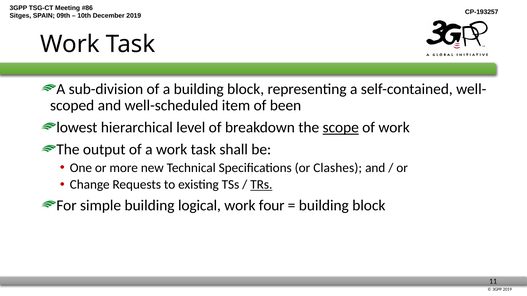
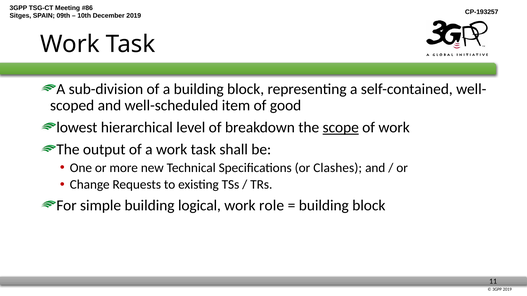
been: been -> good (286, 106)
TRs underline: present -> none (261, 185)
four: four -> role (272, 206)
